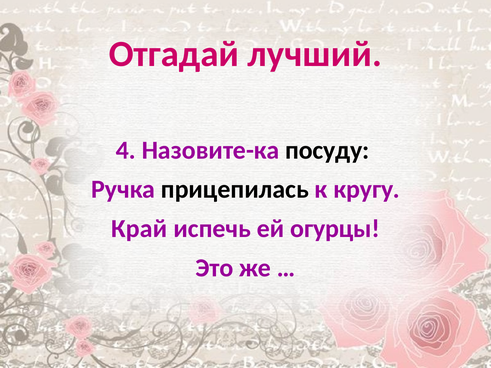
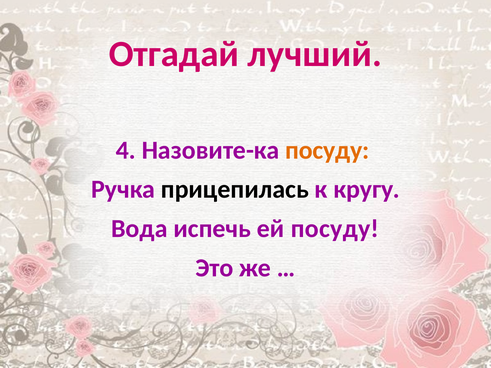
посуду colour: black -> orange (327, 150)
Край: Край -> Вода (139, 229)
ей огурцы: огурцы -> посуду (335, 229)
